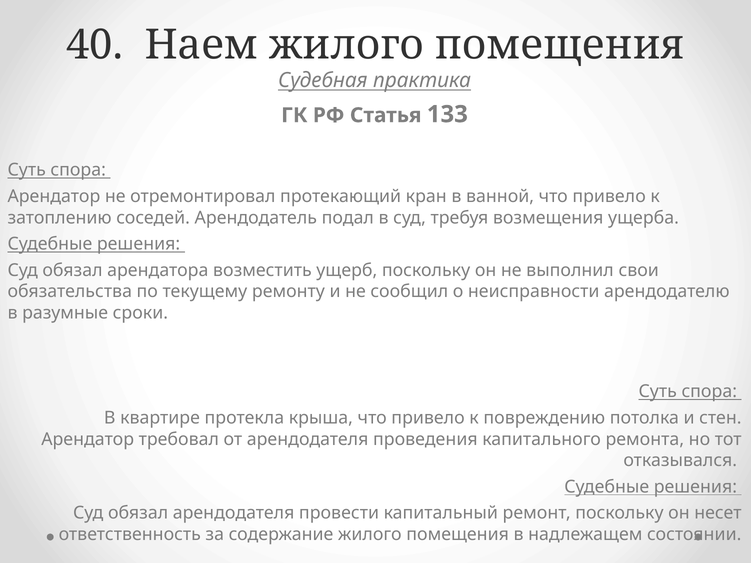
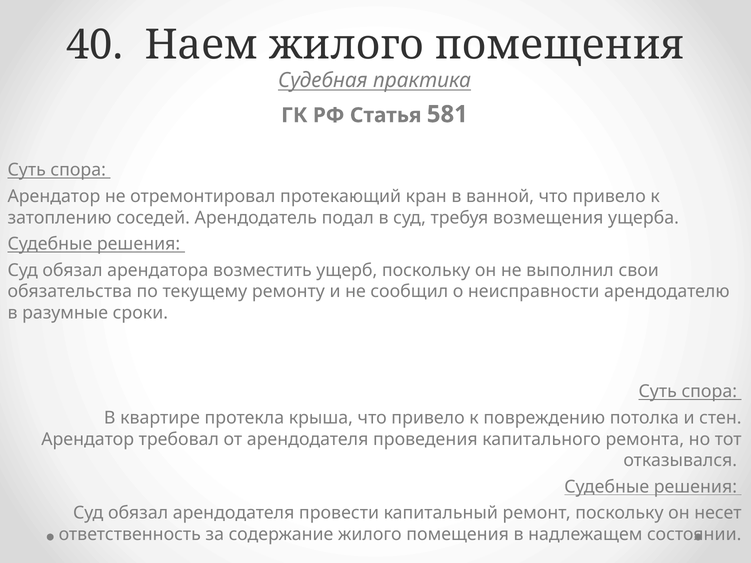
133: 133 -> 581 (447, 114)
